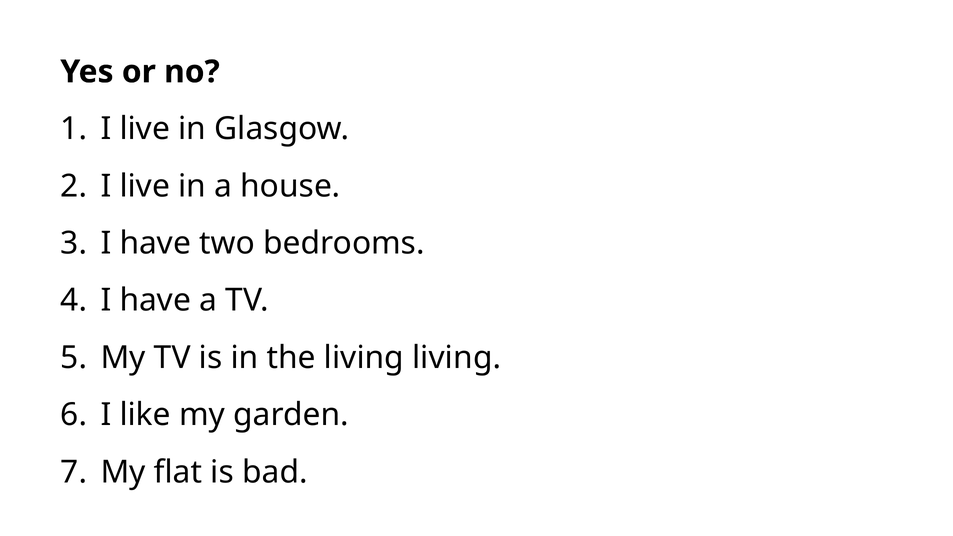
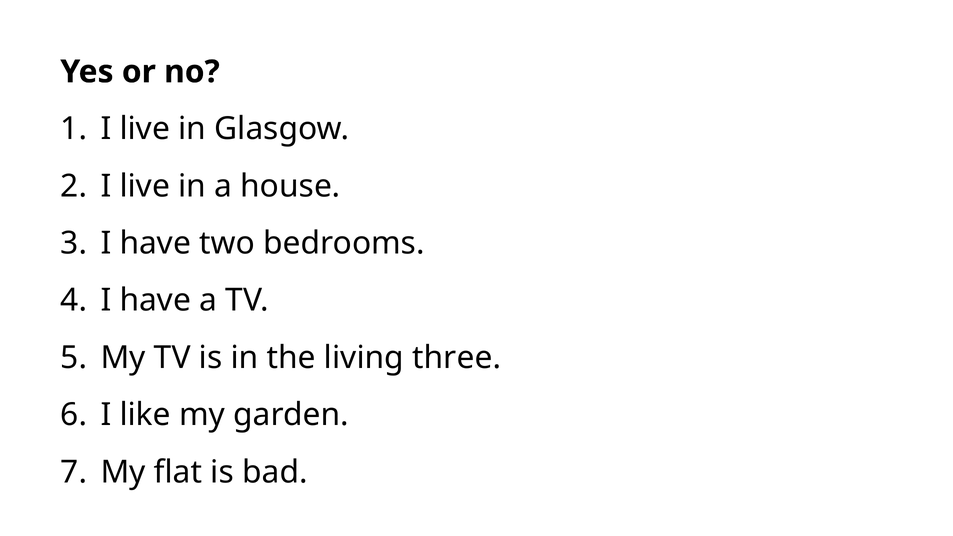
living living: living -> three (457, 358)
